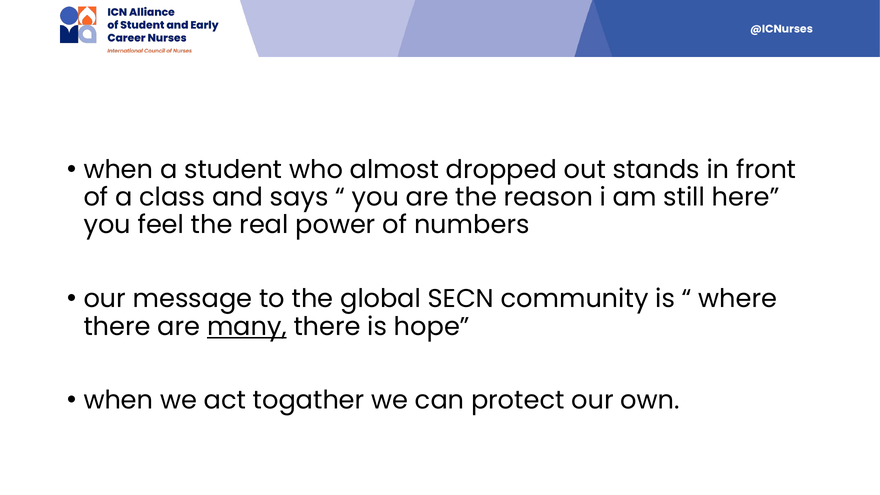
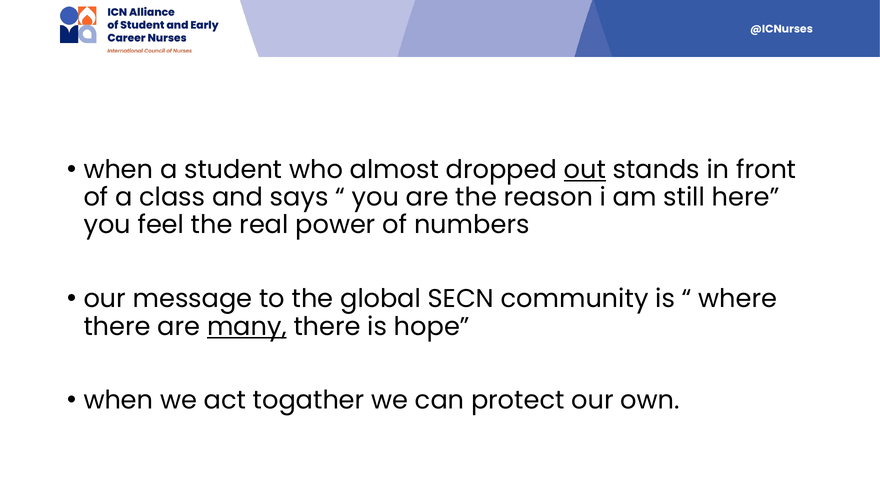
out underline: none -> present (585, 170)
